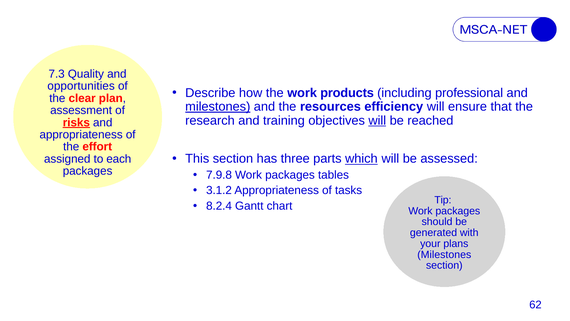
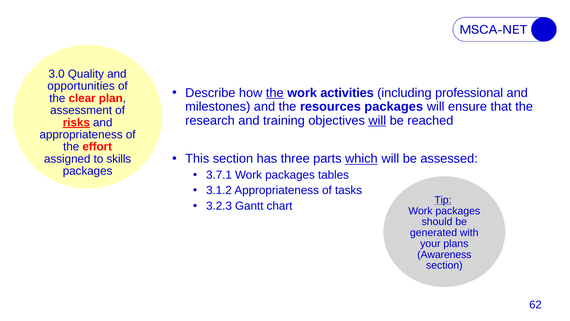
7.3: 7.3 -> 3.0 (57, 74)
the underline: none -> present (275, 93)
products: products -> activities (347, 93)
milestones underline: present -> none (218, 107)
resources efficiency: efficiency -> packages (394, 107)
each: each -> skills (119, 159)
7.9.8: 7.9.8 -> 3.7.1 (219, 175)
Tip underline: none -> present (443, 200)
8.2.4: 8.2.4 -> 3.2.3 (219, 206)
Milestones: Milestones -> Awareness (444, 254)
